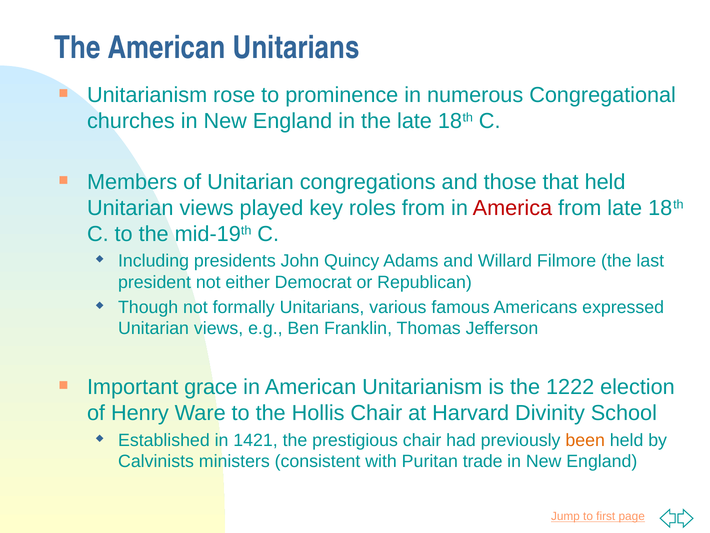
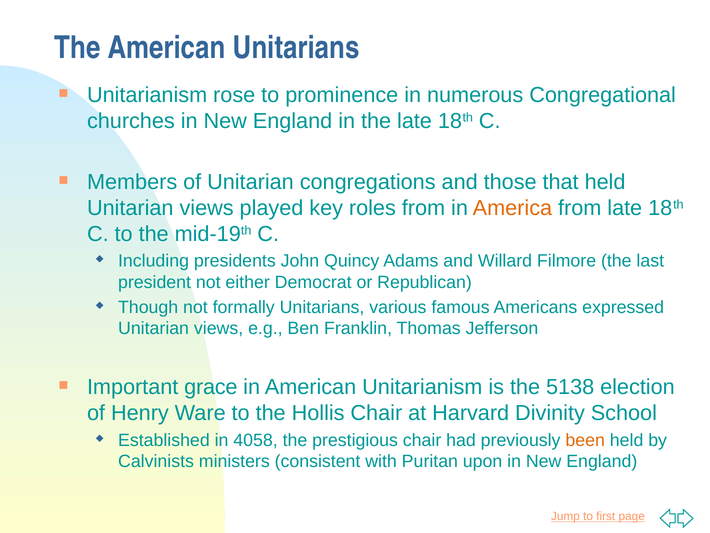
America colour: red -> orange (512, 208)
1222: 1222 -> 5138 (570, 387)
1421: 1421 -> 4058 (256, 440)
trade: trade -> upon (483, 461)
